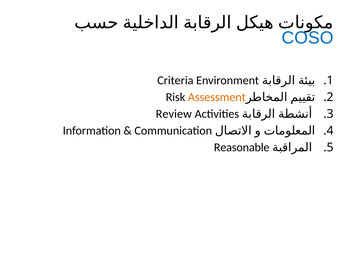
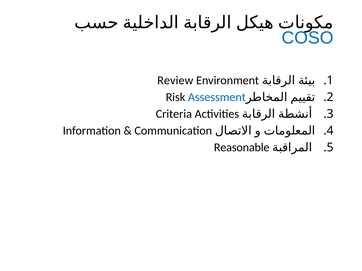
Criteria: Criteria -> Review (175, 81)
Assessment colour: orange -> blue (217, 97)
Review: Review -> Criteria (174, 114)
